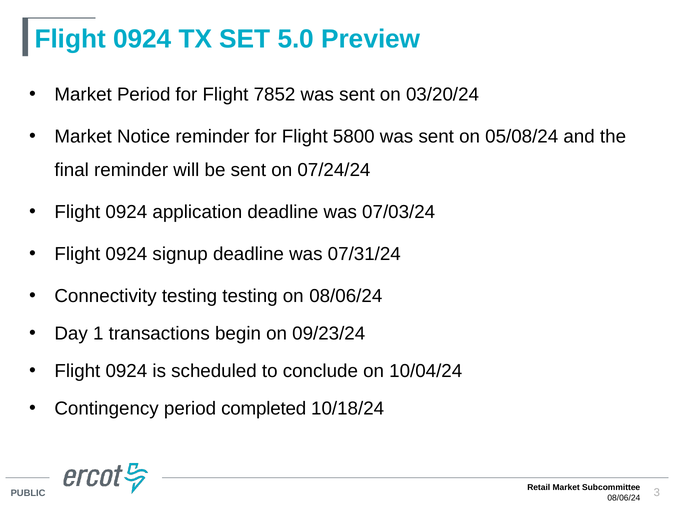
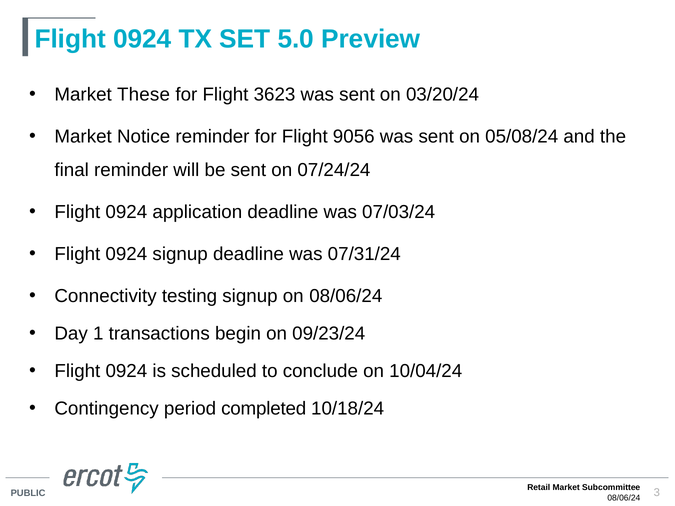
Market Period: Period -> These (144, 95)
7852: 7852 -> 3623 (275, 95)
5800: 5800 -> 9056 (354, 137)
testing testing: testing -> signup (250, 296)
